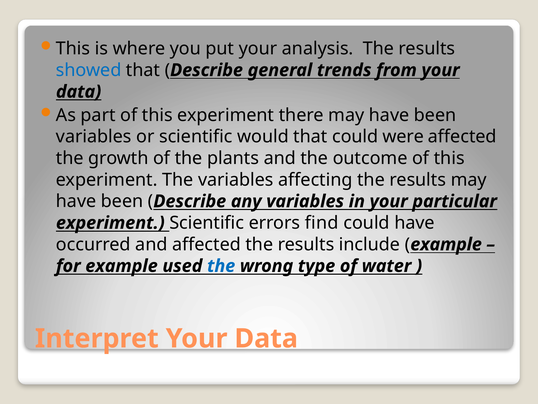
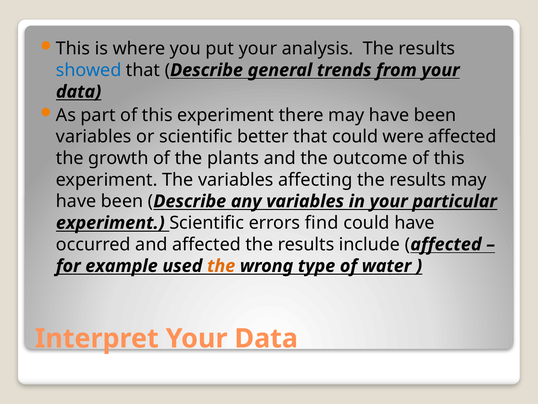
would: would -> better (263, 137)
example: example -> affected (446, 244)
the colour: blue -> orange (221, 266)
